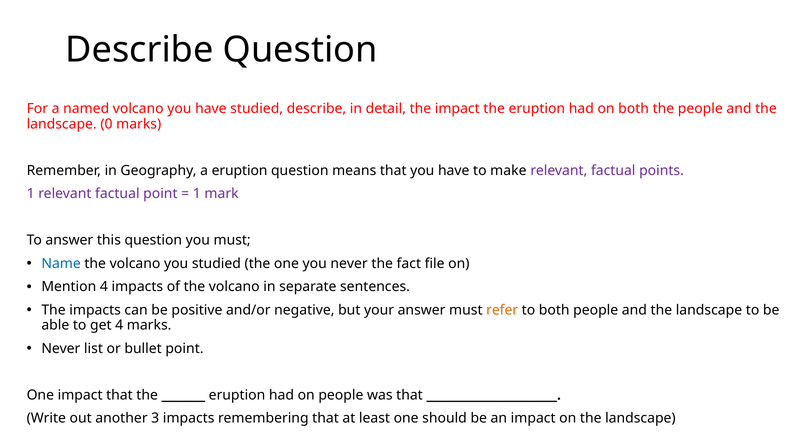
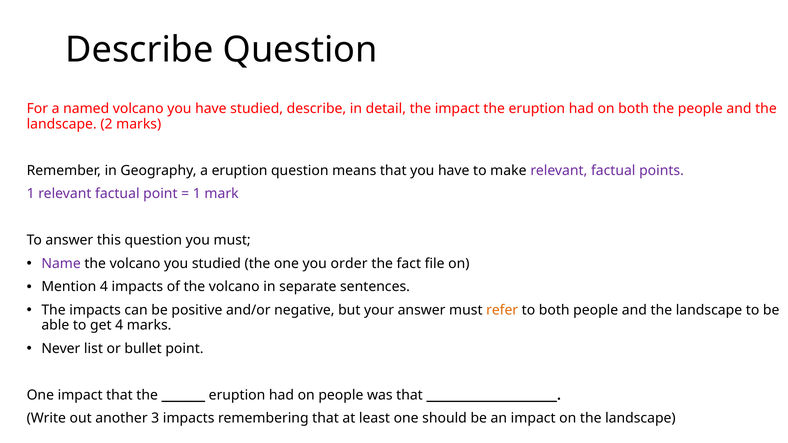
0: 0 -> 2 (106, 124)
Name colour: blue -> purple (61, 264)
you never: never -> order (349, 264)
